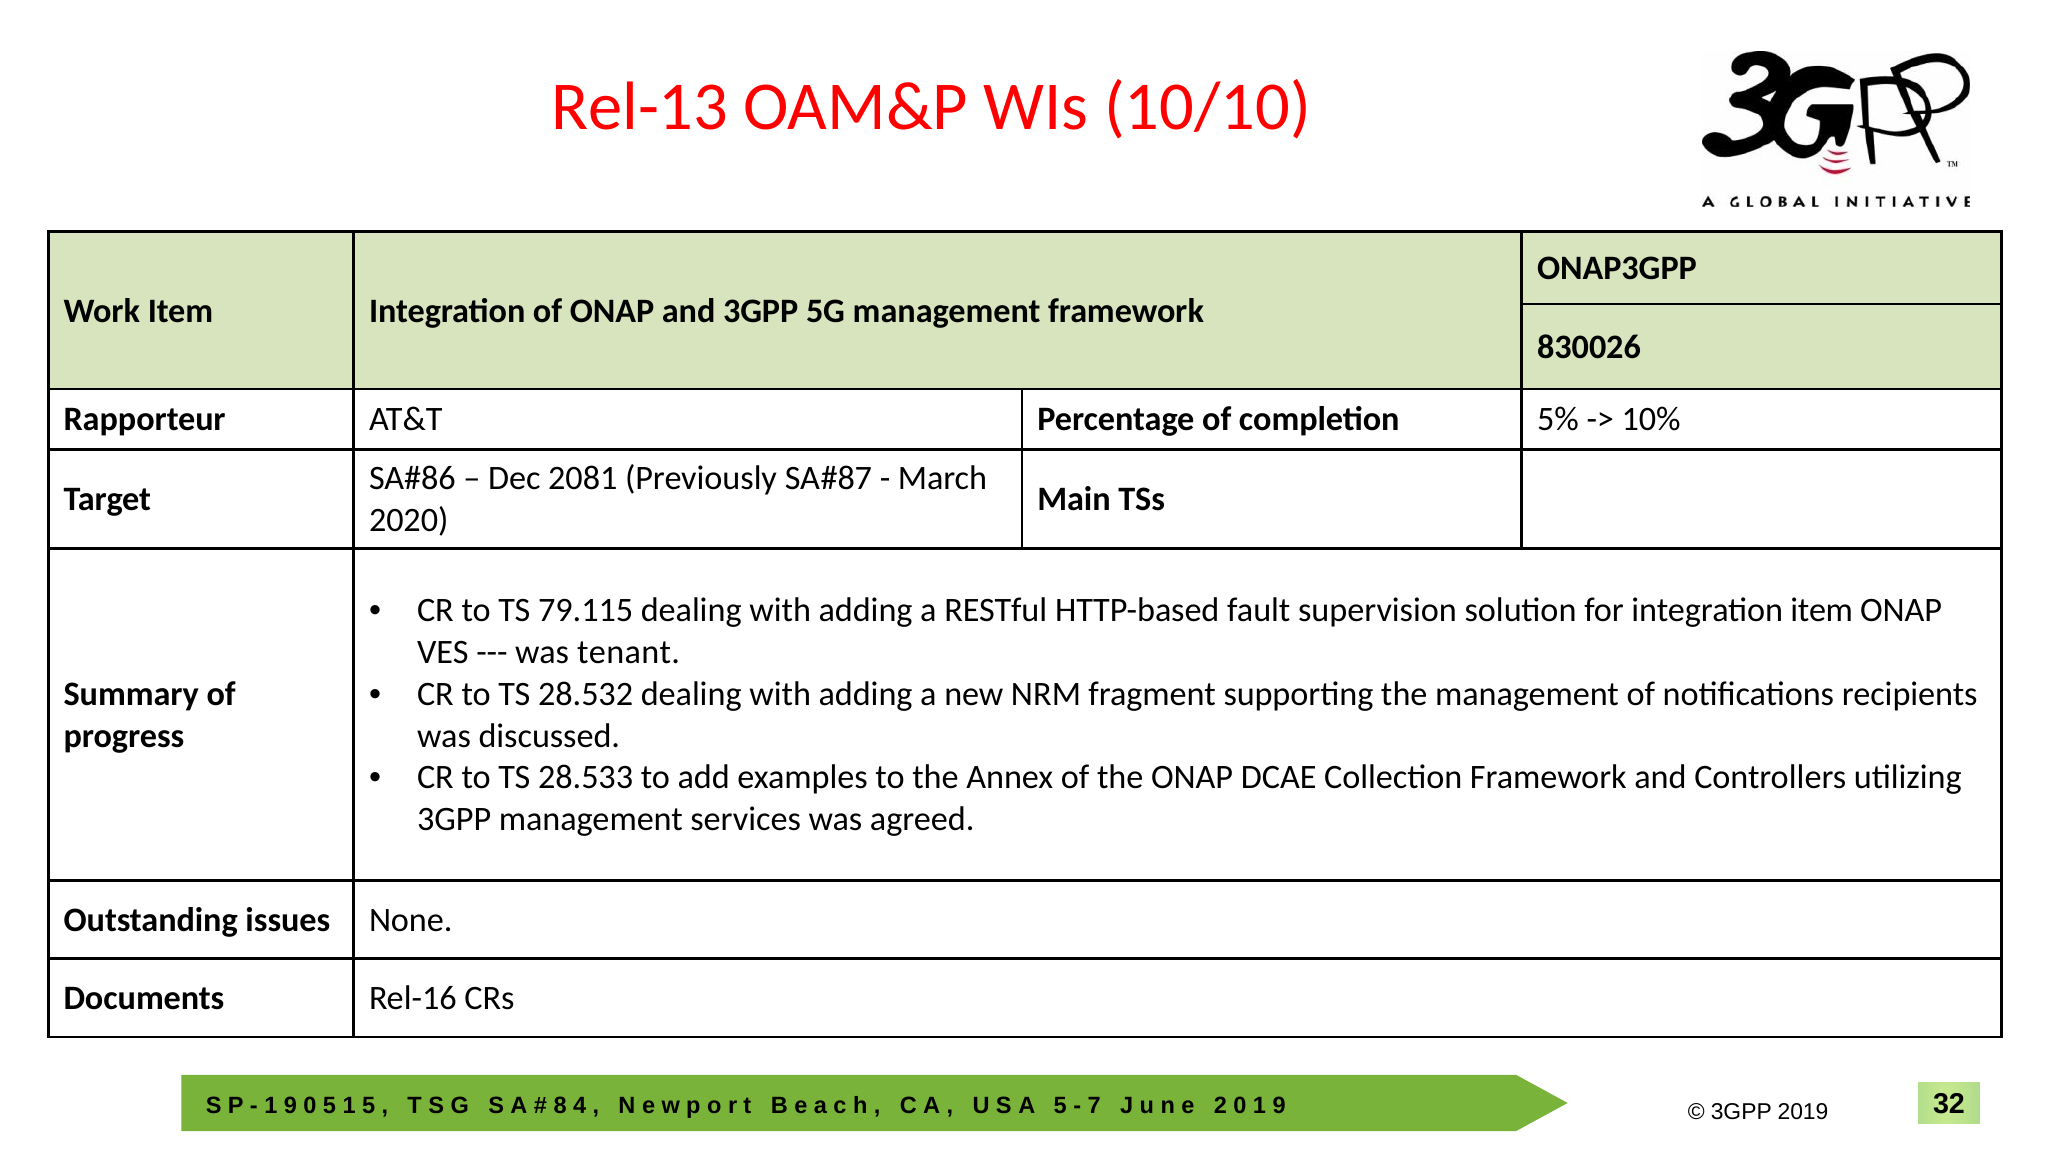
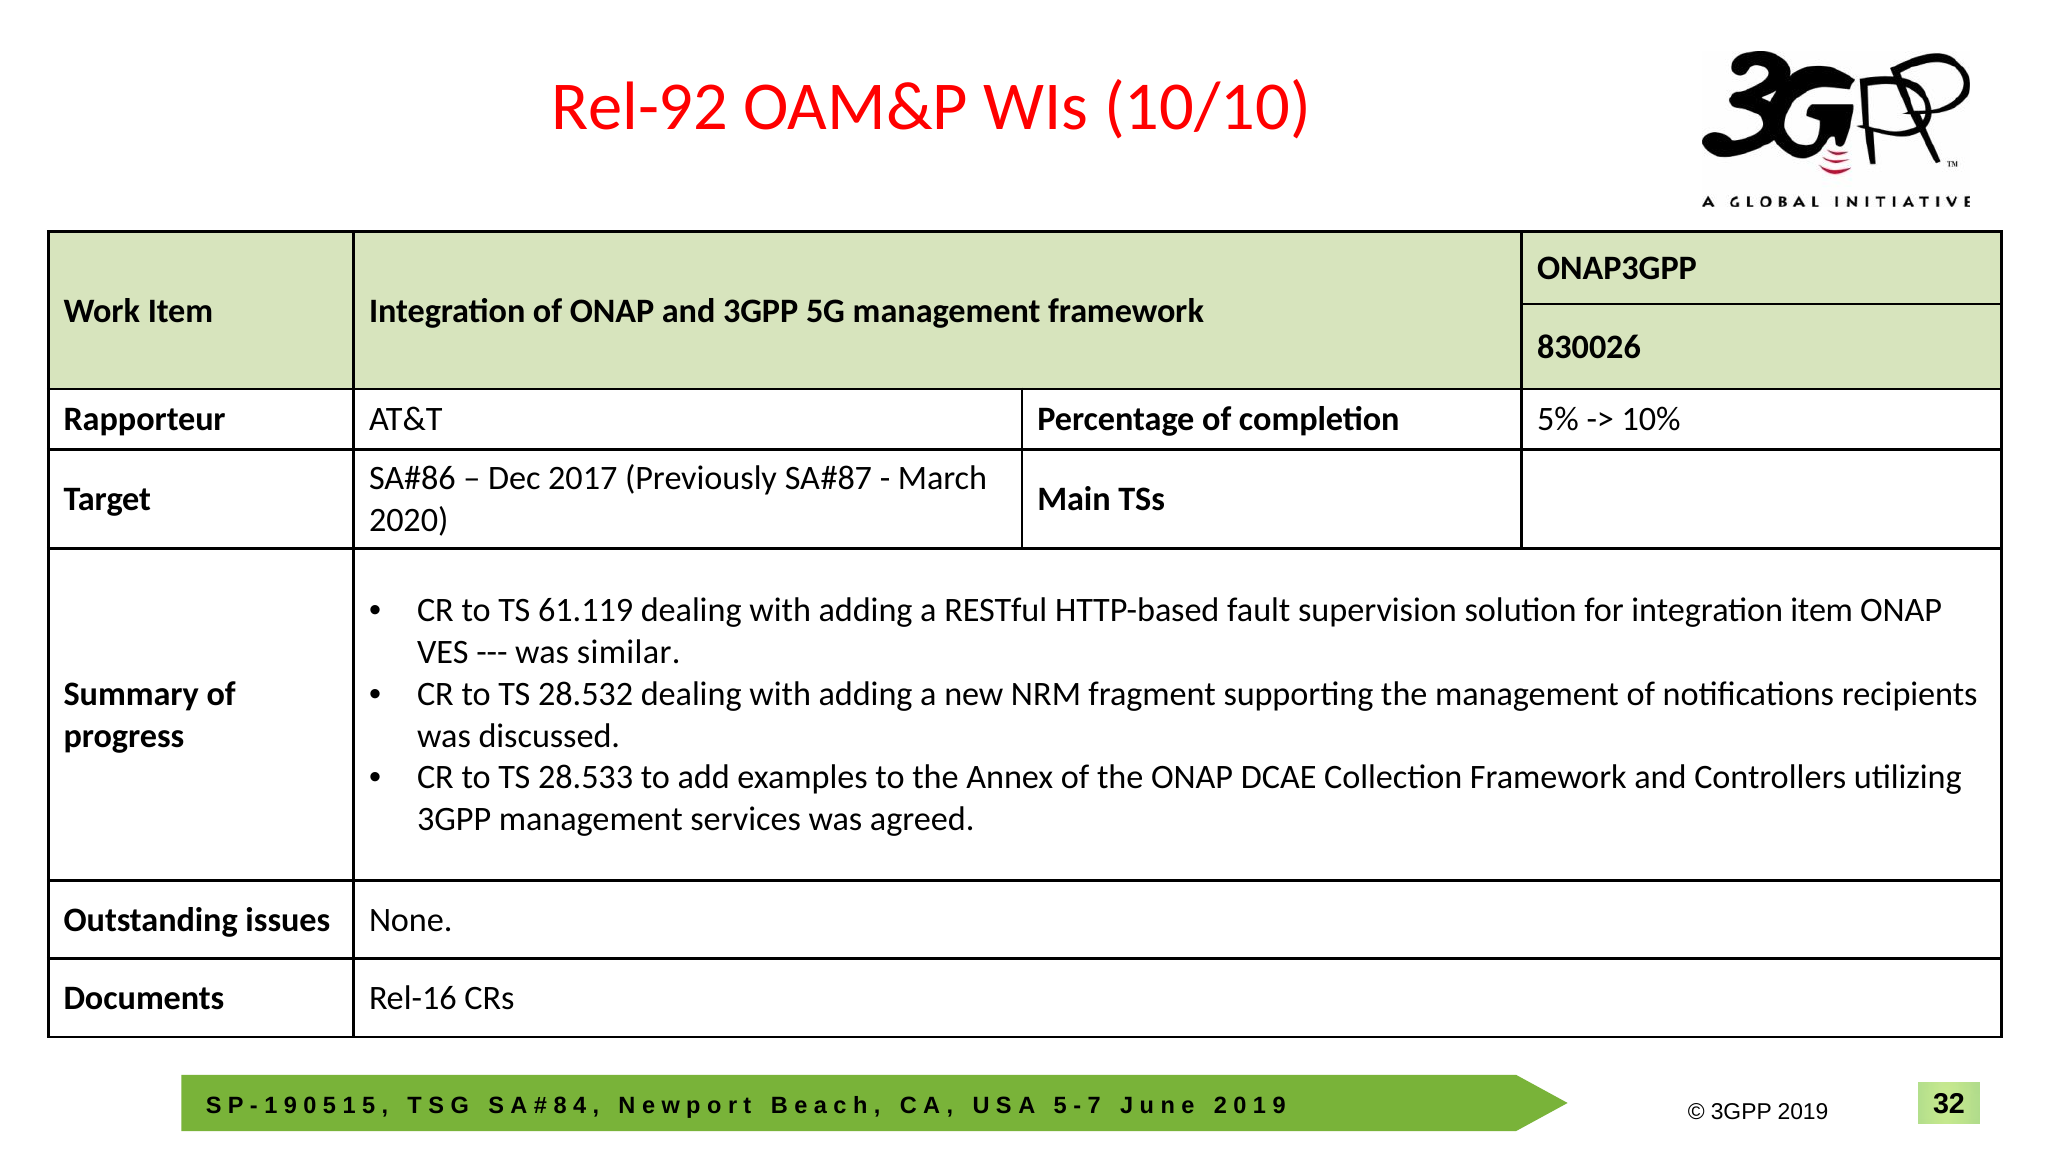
Rel-13: Rel-13 -> Rel-92 (640, 106)
2081: 2081 -> 2017 (583, 478)
79.115: 79.115 -> 61.119 (586, 610)
tenant: tenant -> similar (629, 652)
